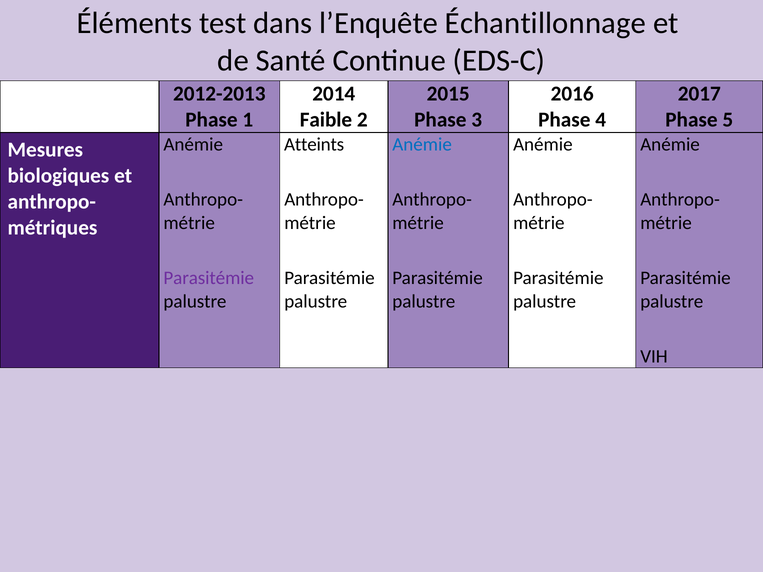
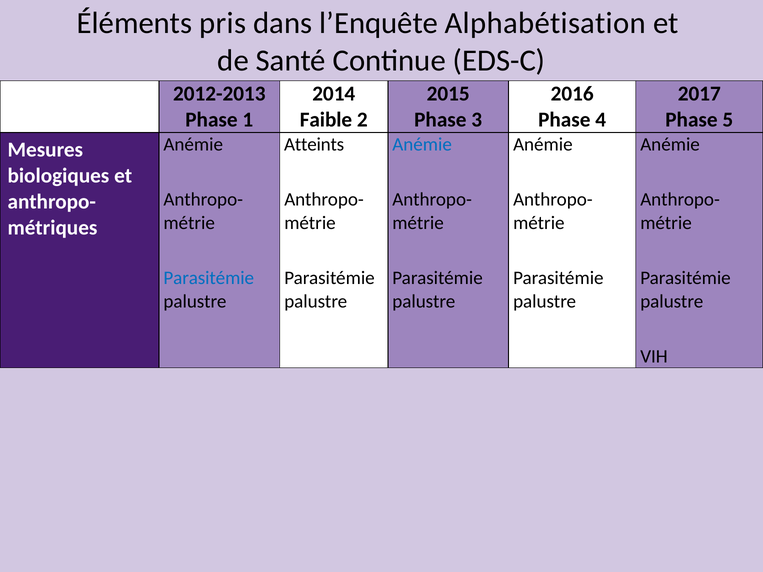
test: test -> pris (223, 23)
Échantillonnage: Échantillonnage -> Alphabétisation (545, 23)
Parasitémie colour: purple -> blue (209, 278)
